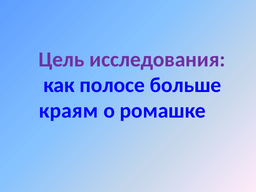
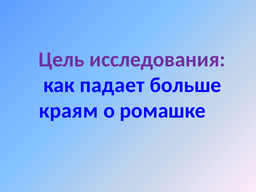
полосе: полосе -> падает (112, 85)
